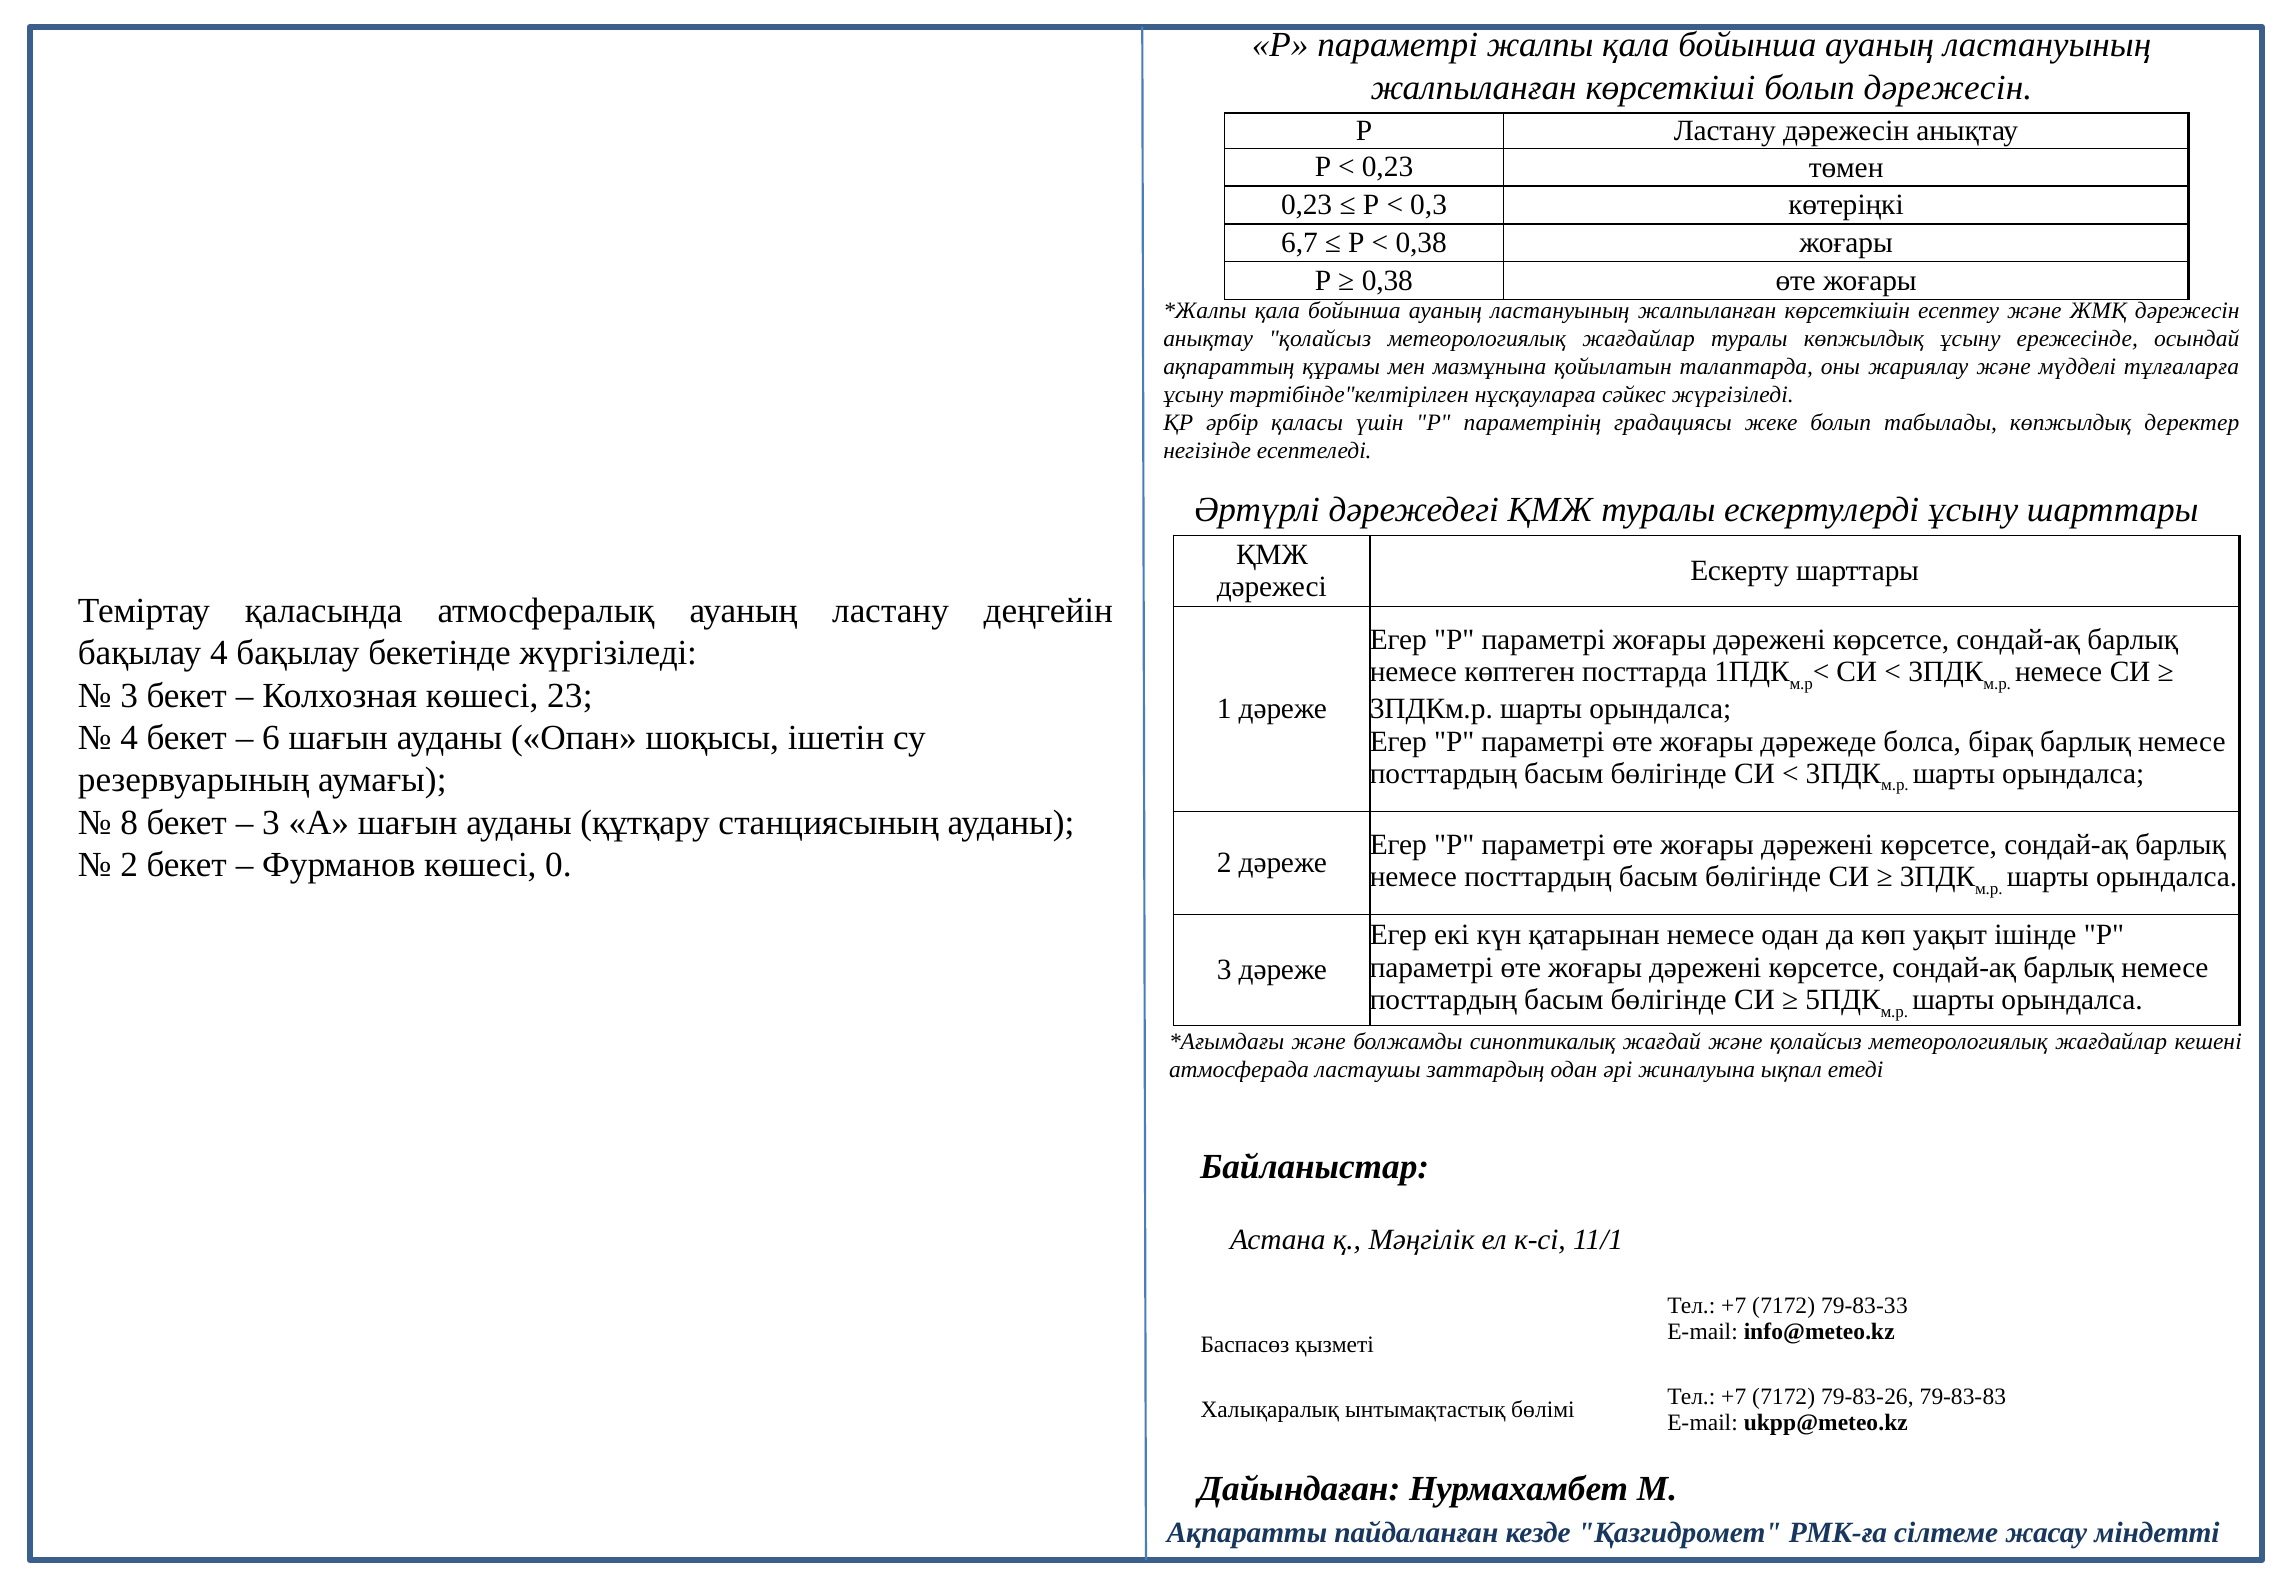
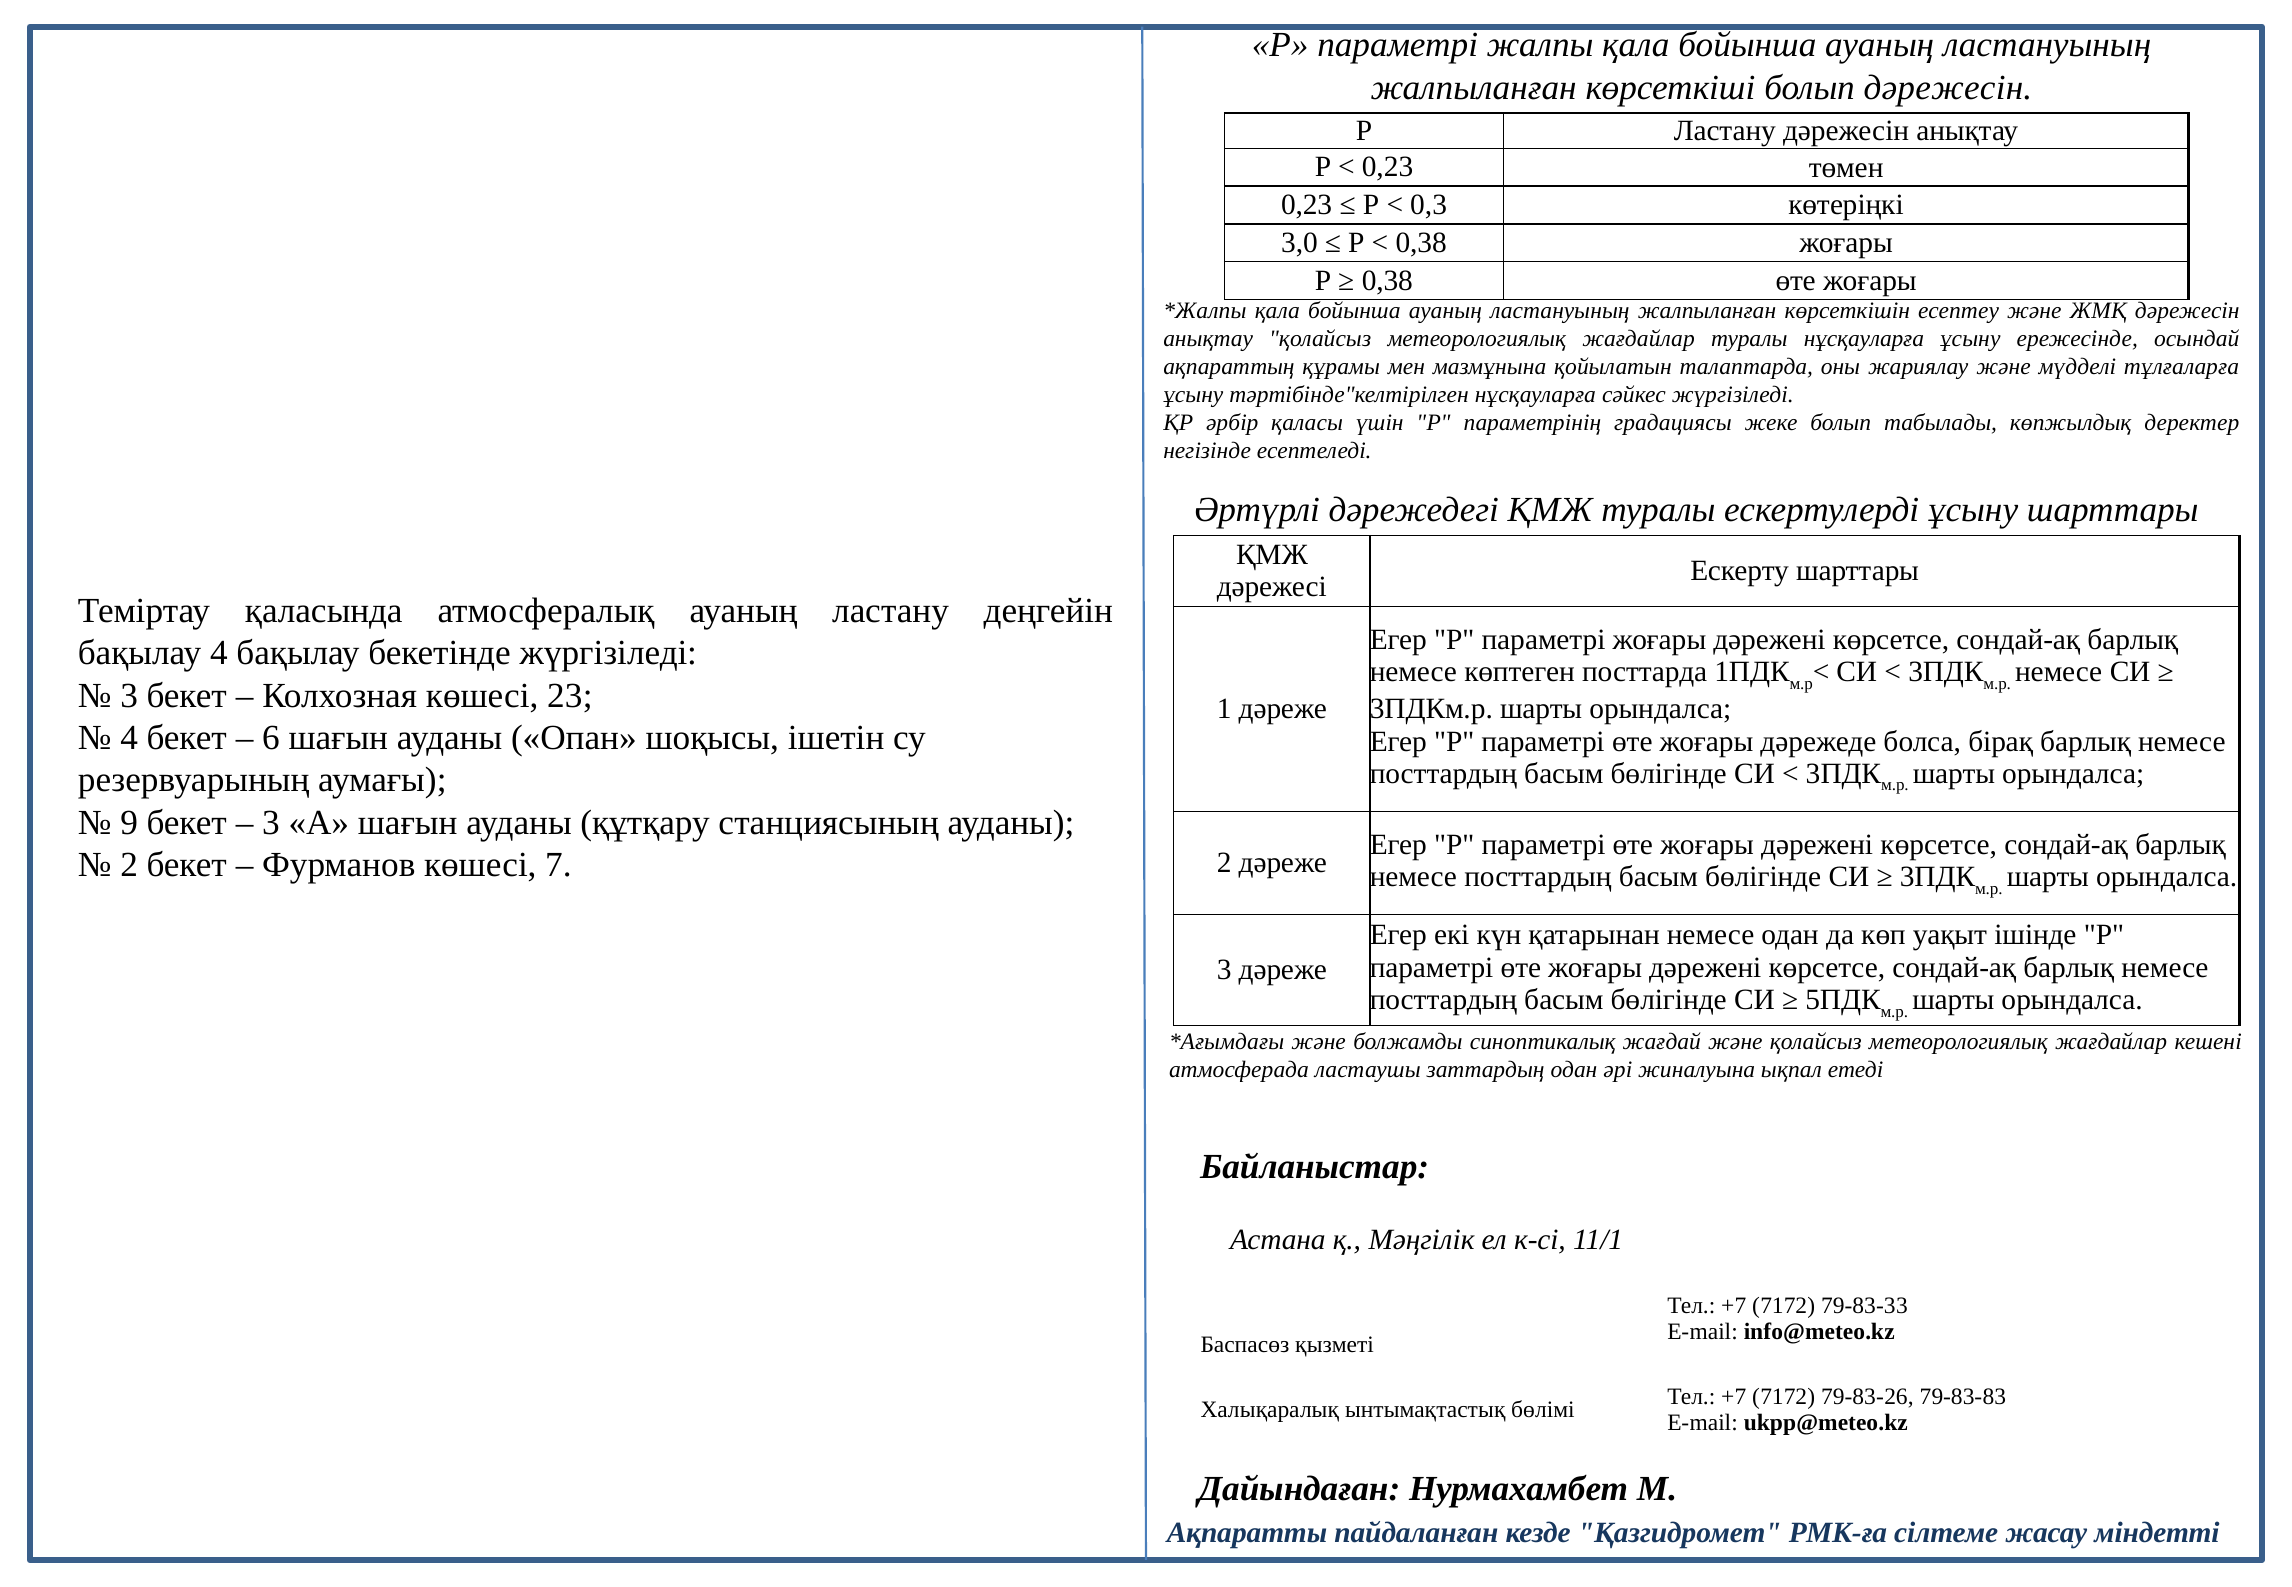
6,7: 6,7 -> 3,0 (1299, 243)
туралы көпжылдық: көпжылдық -> нұсқауларға (1864, 339)
8: 8 -> 9 (129, 822)
0: 0 -> 7 (558, 865)
